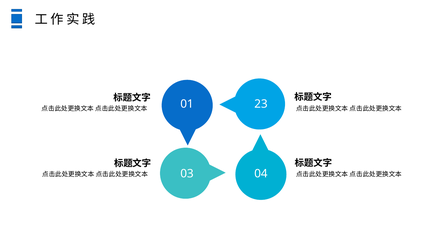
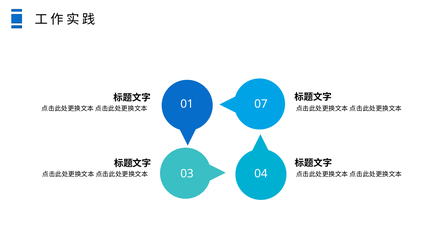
23: 23 -> 07 (261, 104)
